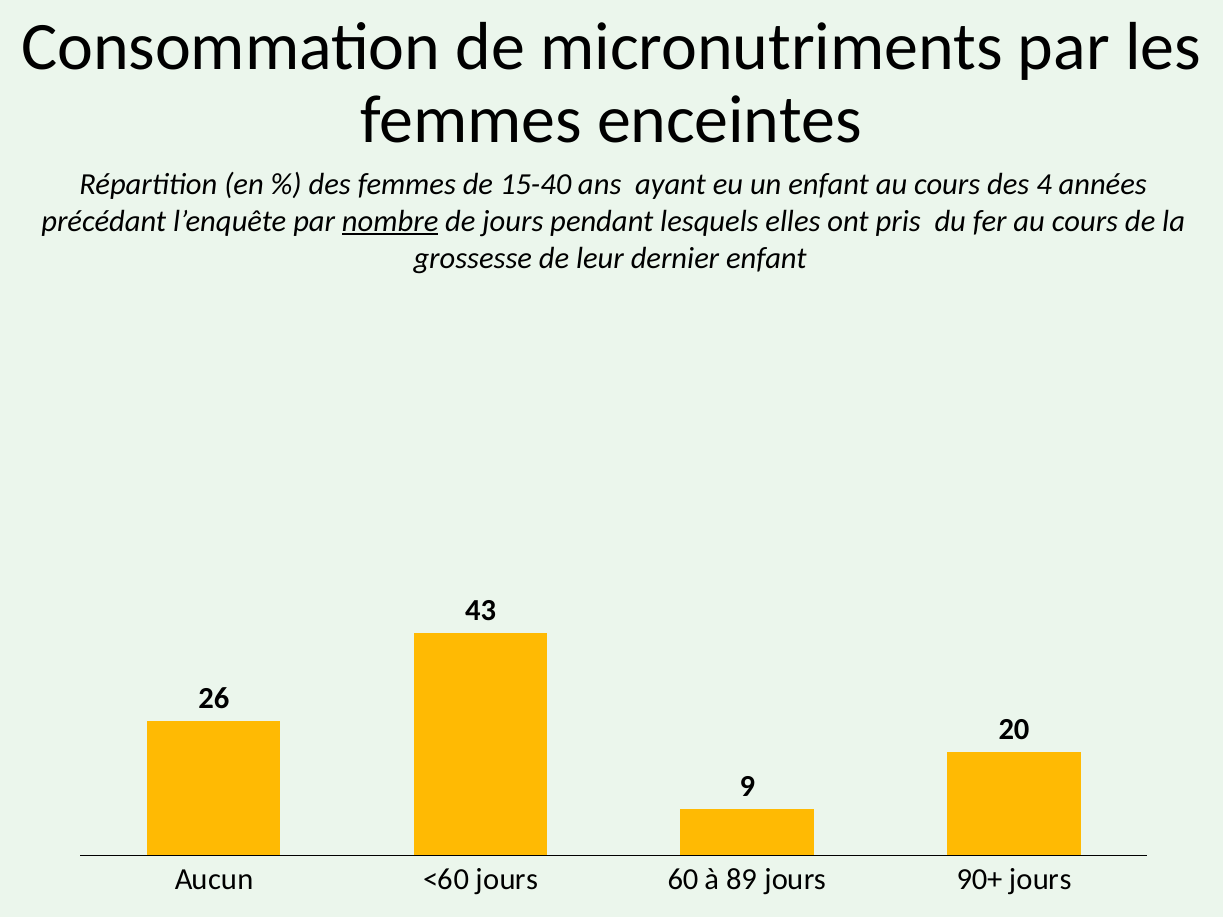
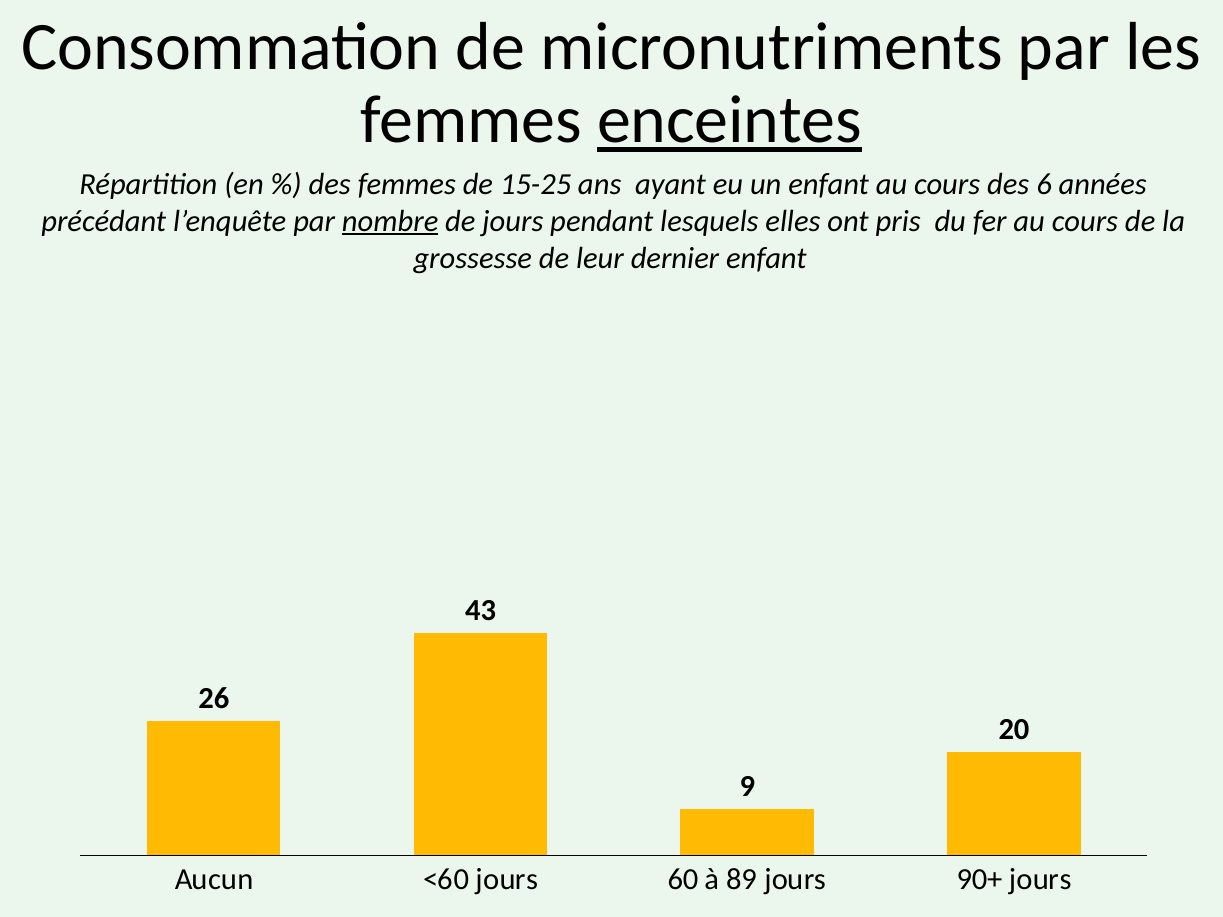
enceintes underline: none -> present (730, 120)
15-40: 15-40 -> 15-25 (536, 185)
4: 4 -> 6 (1044, 185)
